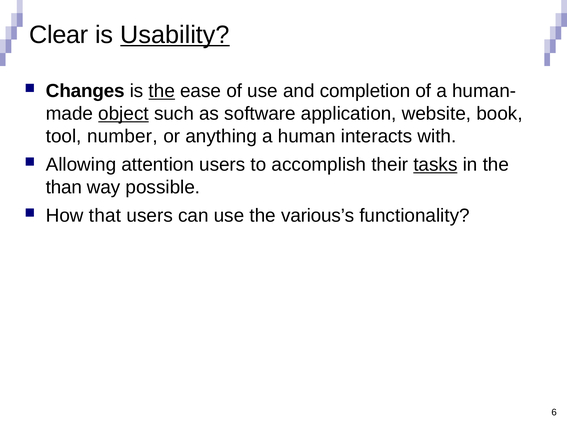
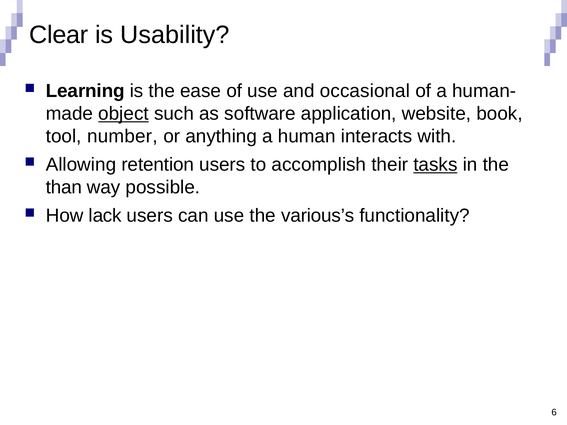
Usability underline: present -> none (175, 35)
Changes: Changes -> Learning (85, 91)
the underline: present -> none (162, 91)
completion: completion -> occasional (365, 91)
attention: attention -> retention (158, 165)
that: that -> lack (105, 216)
